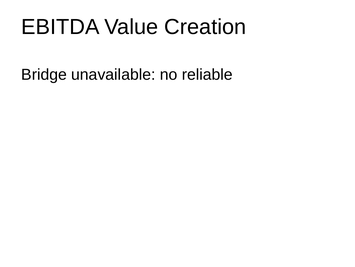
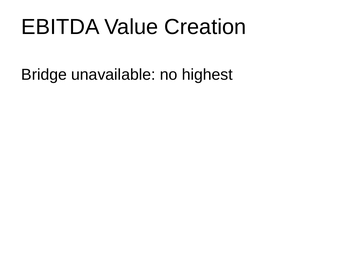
reliable: reliable -> highest (207, 74)
